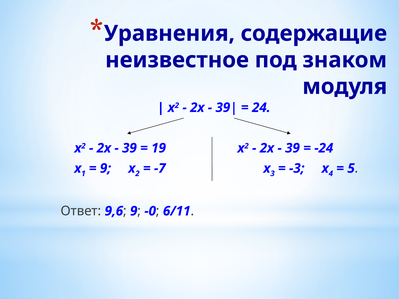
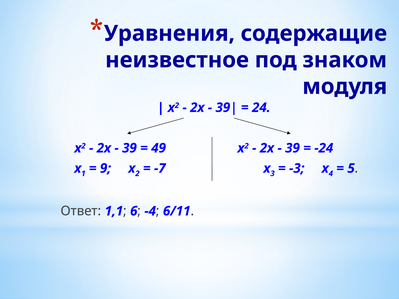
19: 19 -> 49 (159, 148)
9,6: 9,6 -> 1,1 (114, 211)
9: 9 -> 6 (134, 211)
-0: -0 -> -4 (150, 211)
